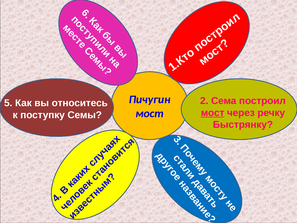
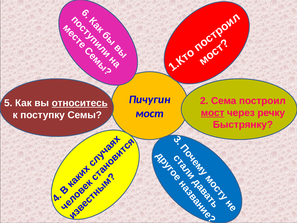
относитесь underline: none -> present (80, 103)
